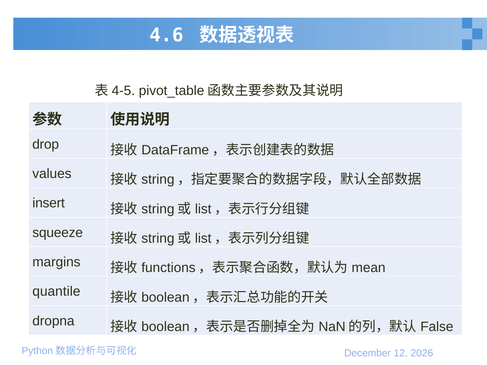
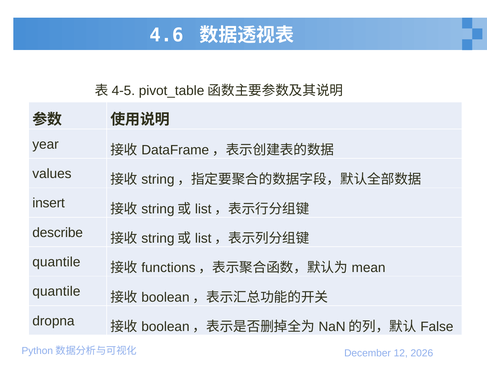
drop: drop -> year (46, 144)
squeeze: squeeze -> describe (58, 233)
margins: margins -> quantile (56, 262)
